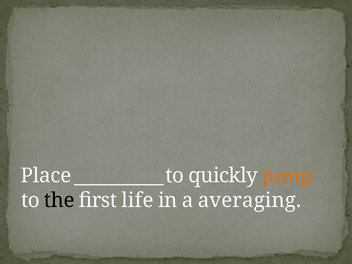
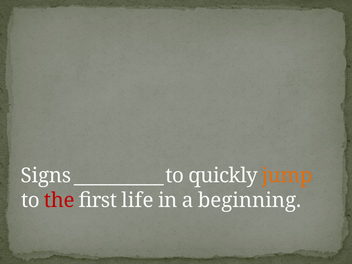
Place: Place -> Signs (46, 176)
the colour: black -> red (59, 200)
averaging: averaging -> beginning (250, 200)
